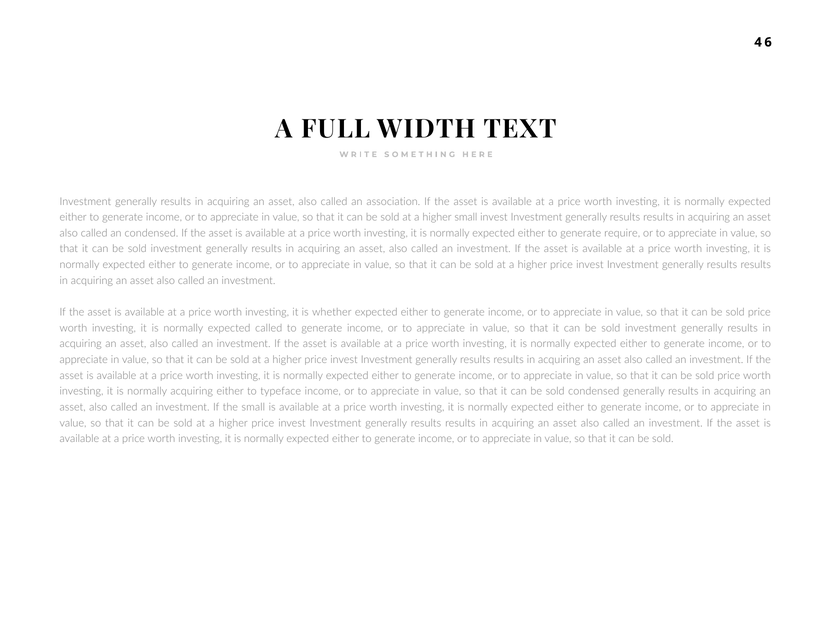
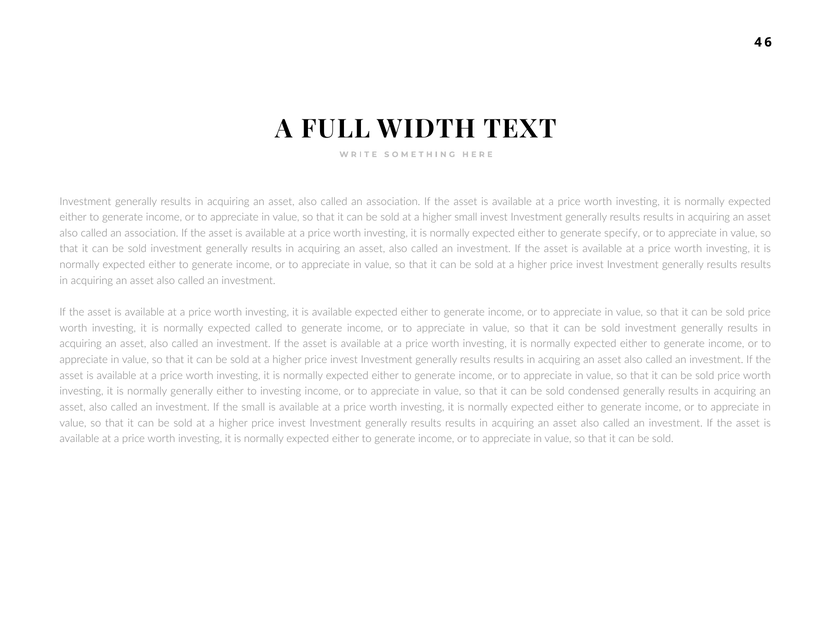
condensed: condensed -> association (151, 233)
require: require -> specify (622, 233)
it is whether: whether -> available (332, 312)
normally acquiring: acquiring -> generally (192, 391)
to typeface: typeface -> investing (281, 391)
